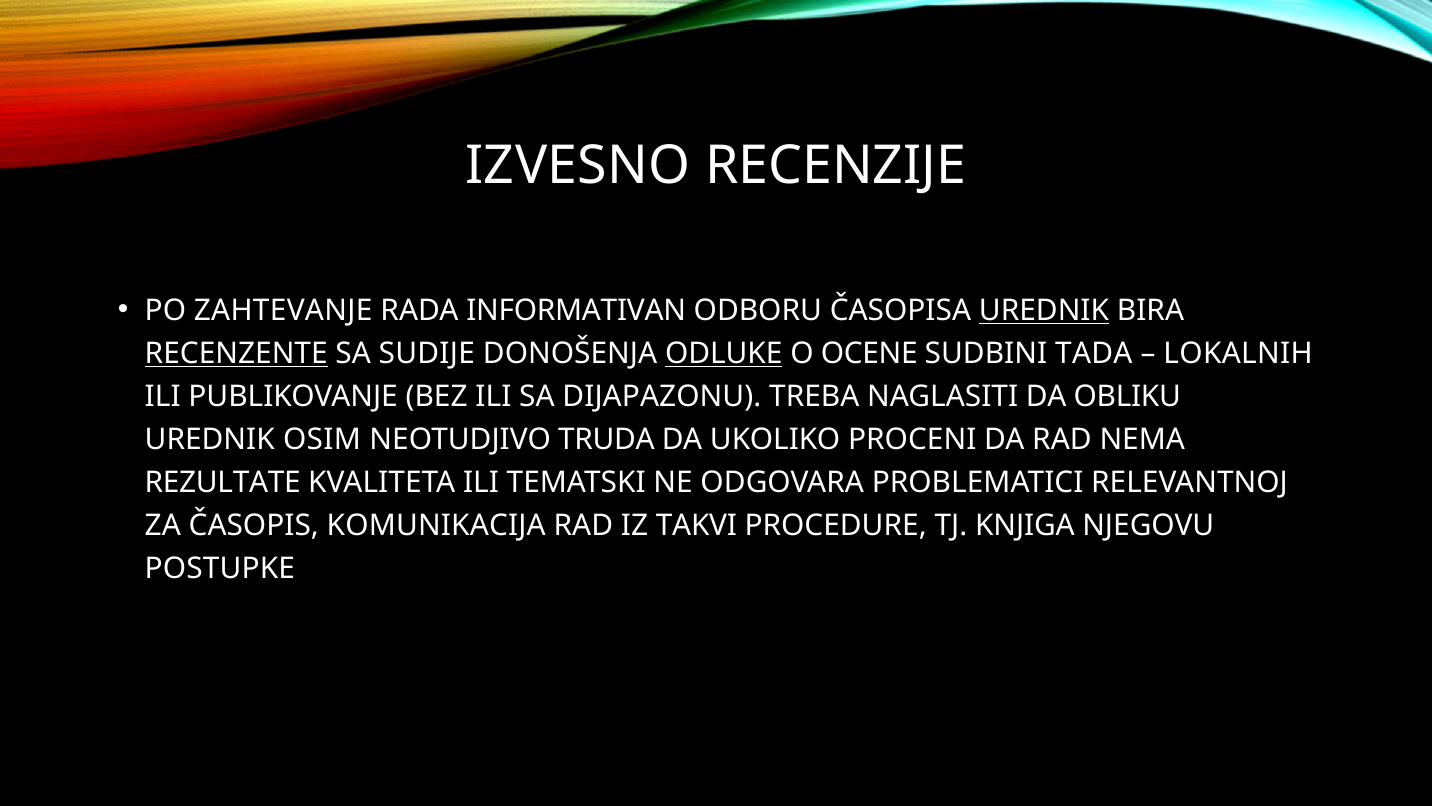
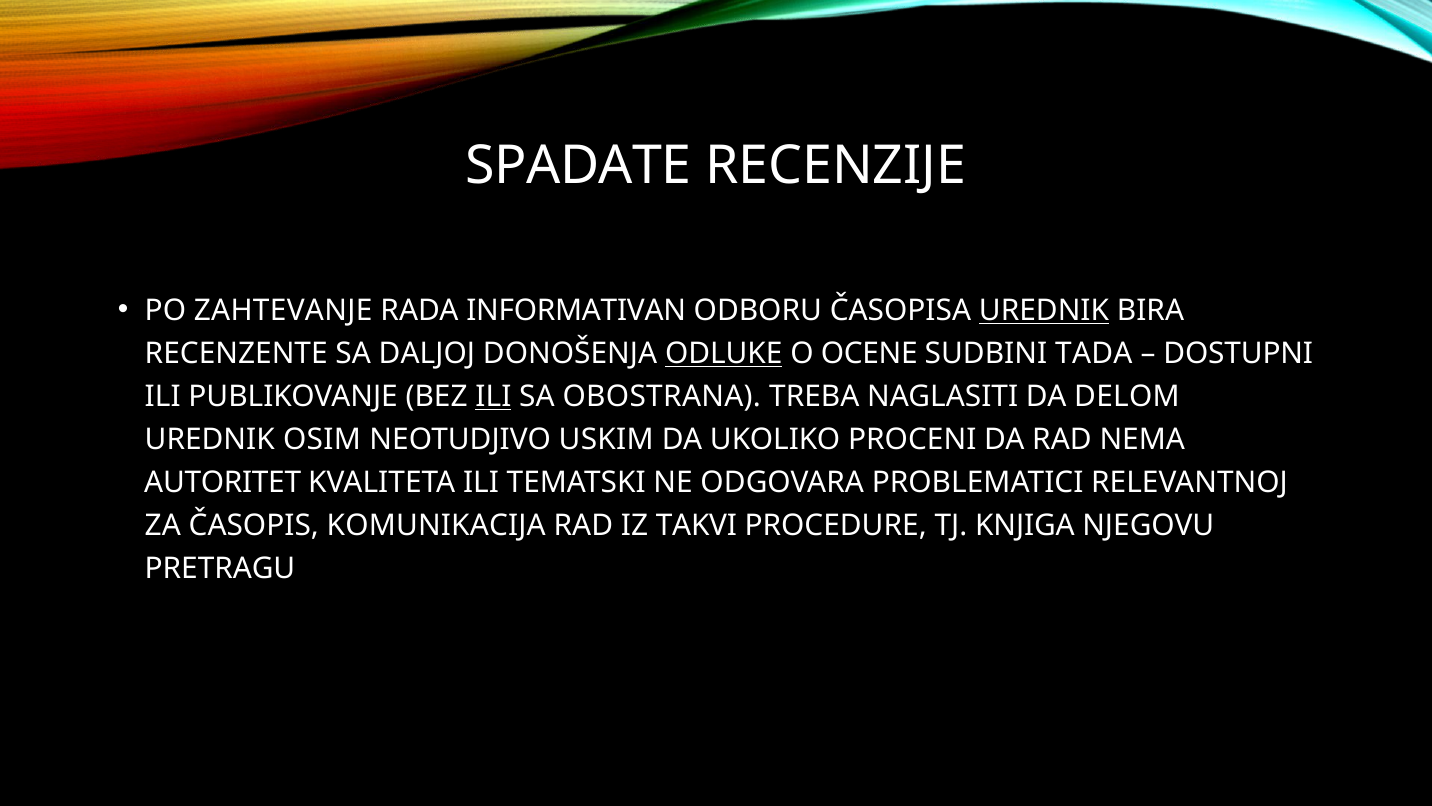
IZVESNO: IZVESNO -> SPADATE (579, 166)
RECENZENTE underline: present -> none (236, 353)
SUDIJE: SUDIJE -> DALJOJ (427, 353)
LOKALNIH: LOKALNIH -> DOSTUPNI (1238, 353)
ILI underline: none -> present (493, 396)
DIJAPAZONU: DIJAPAZONU -> OBOSTRANA (662, 396)
OBLIKU: OBLIKU -> DELOM (1127, 396)
TRUDA: TRUDA -> USKIM (606, 439)
REZULTATE: REZULTATE -> AUTORITET (223, 482)
POSTUPKE: POSTUPKE -> PRETRAGU (220, 568)
